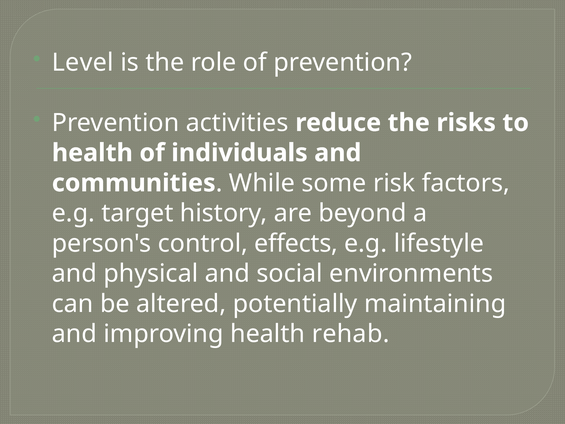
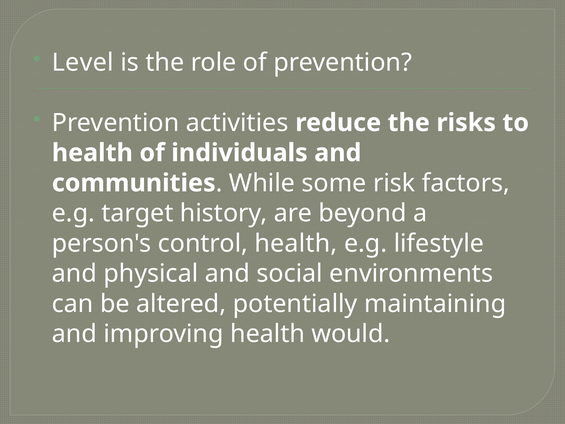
control effects: effects -> health (296, 243)
rehab: rehab -> would (351, 334)
